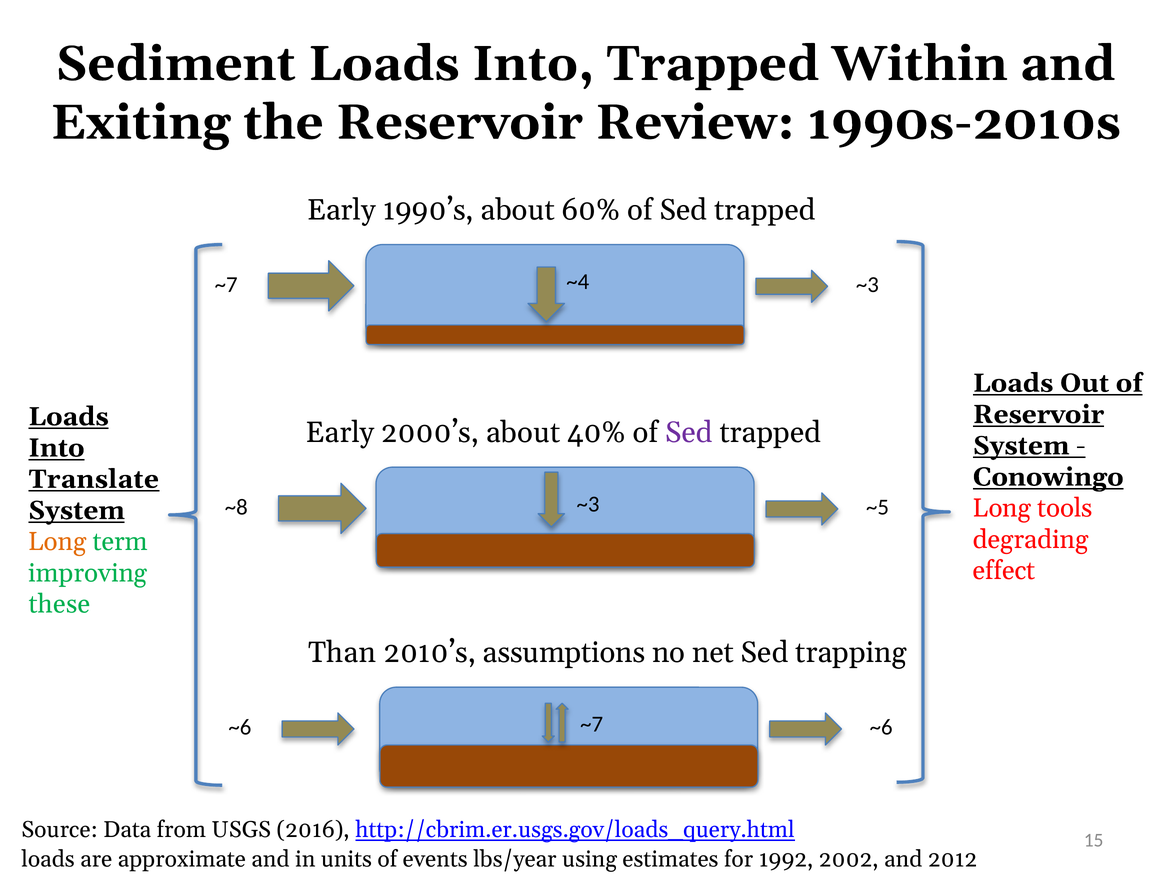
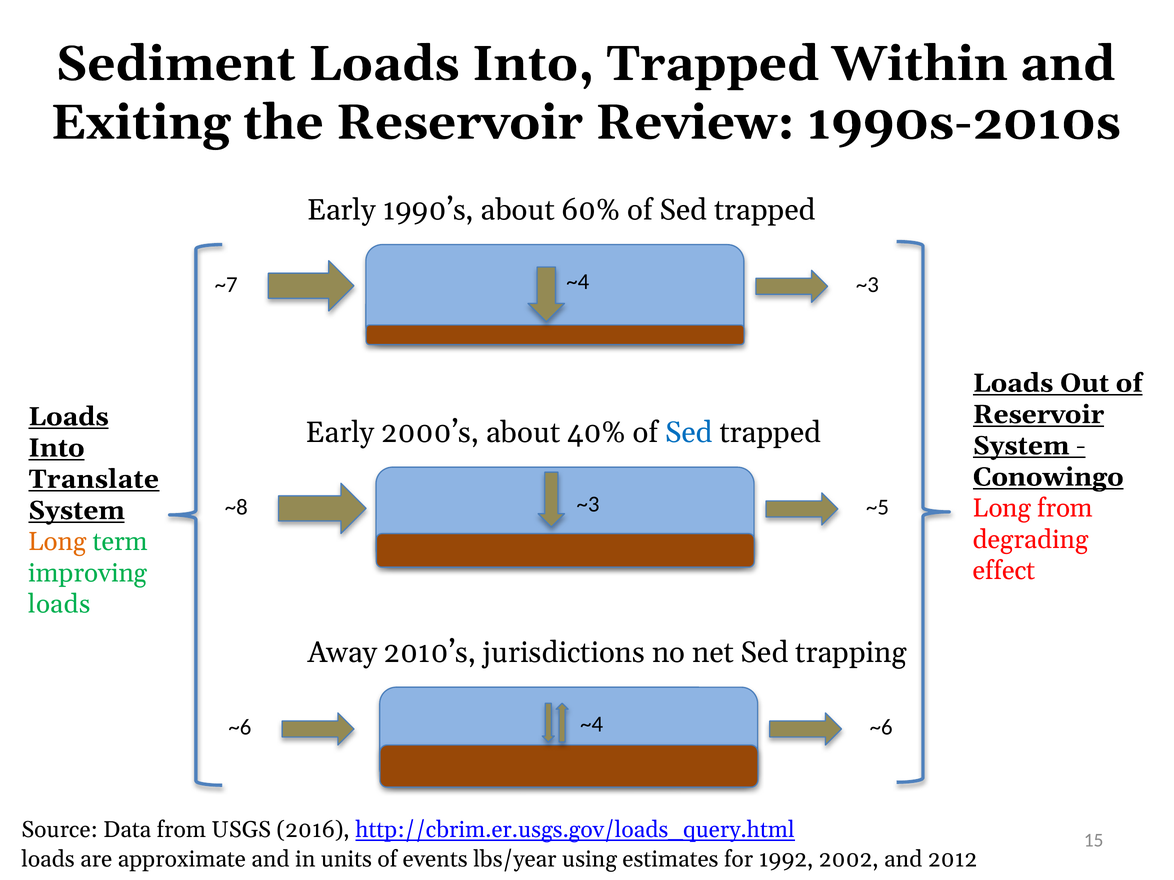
Sed colour: purple -> blue (689, 433)
Long tools: tools -> from (1065, 509)
these: these -> loads (59, 605)
Than: Than -> Away (342, 653)
assumptions: assumptions -> jurisdictions (564, 653)
~6 ~7: ~7 -> ~4 (592, 725)
